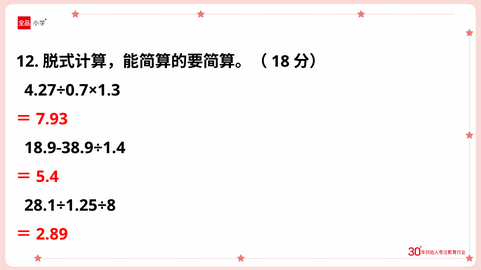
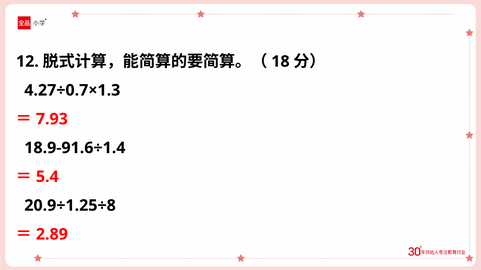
18.9-38.9÷1.4: 18.9-38.9÷1.4 -> 18.9-91.6÷1.4 (75, 148)
28.1÷1.25÷8: 28.1÷1.25÷8 -> 20.9÷1.25÷8 (70, 206)
